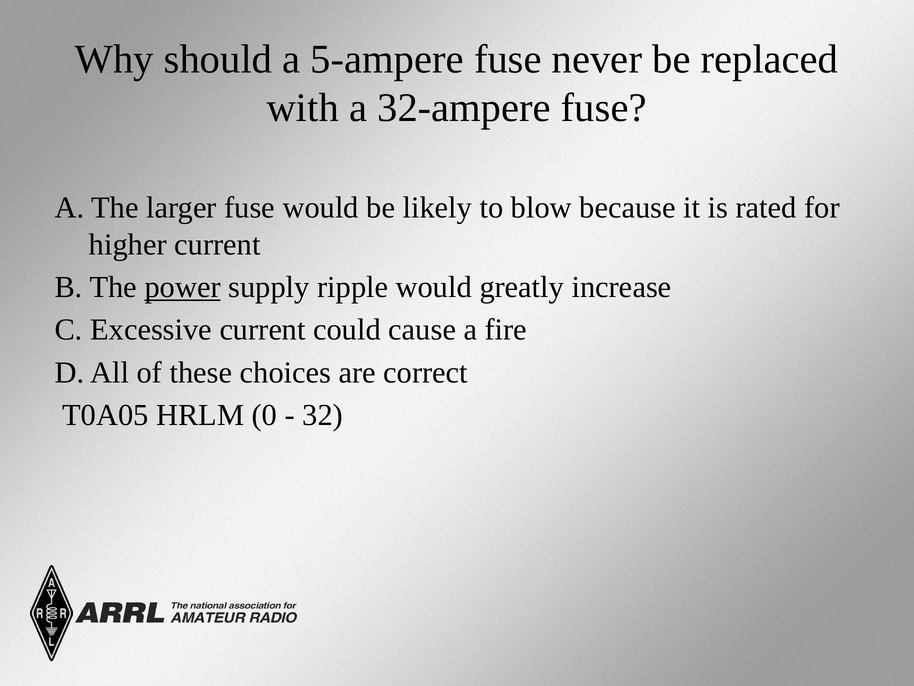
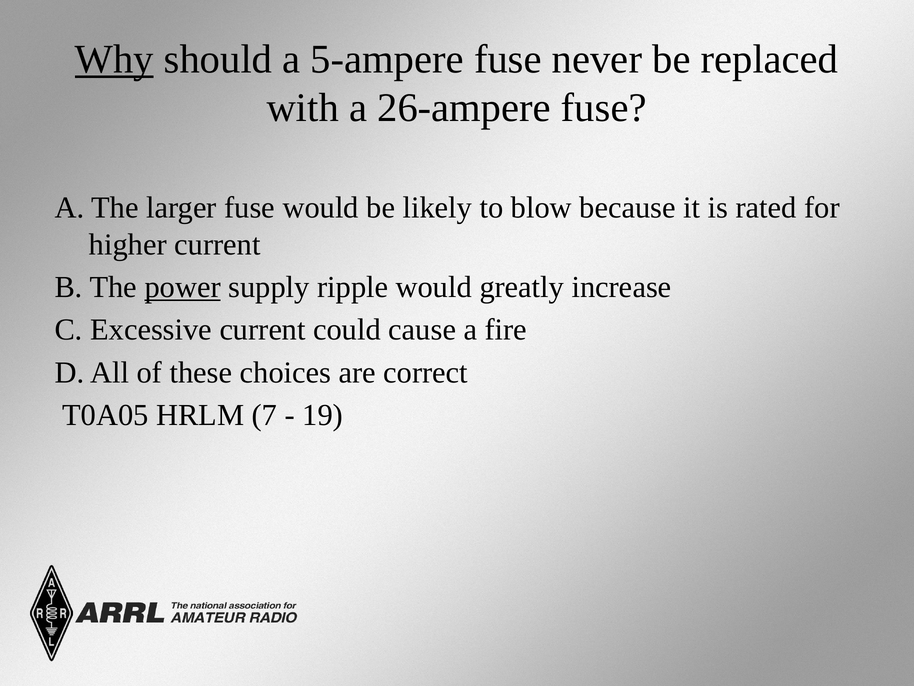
Why underline: none -> present (114, 59)
32-ampere: 32-ampere -> 26-ampere (464, 108)
0: 0 -> 7 (264, 415)
32: 32 -> 19 (323, 415)
